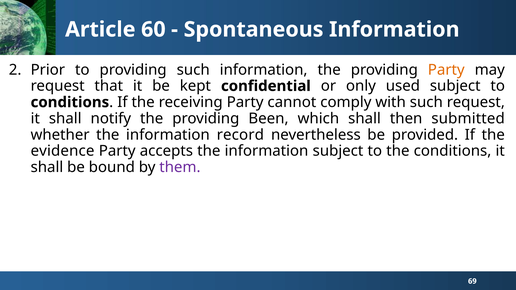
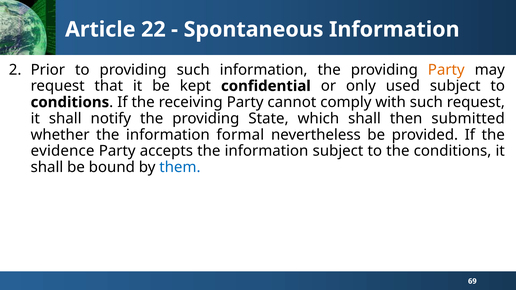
60: 60 -> 22 (153, 30)
Been: Been -> State (269, 119)
record: record -> formal (240, 135)
them colour: purple -> blue (180, 167)
